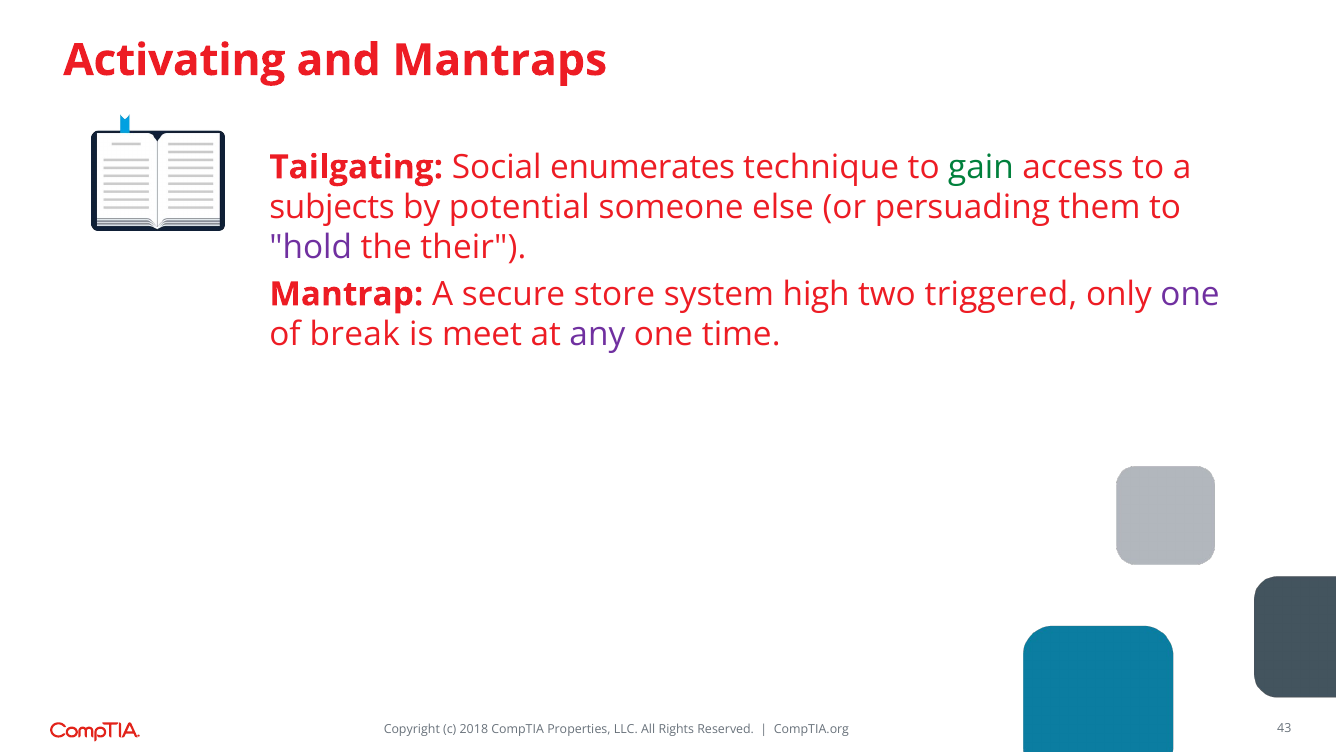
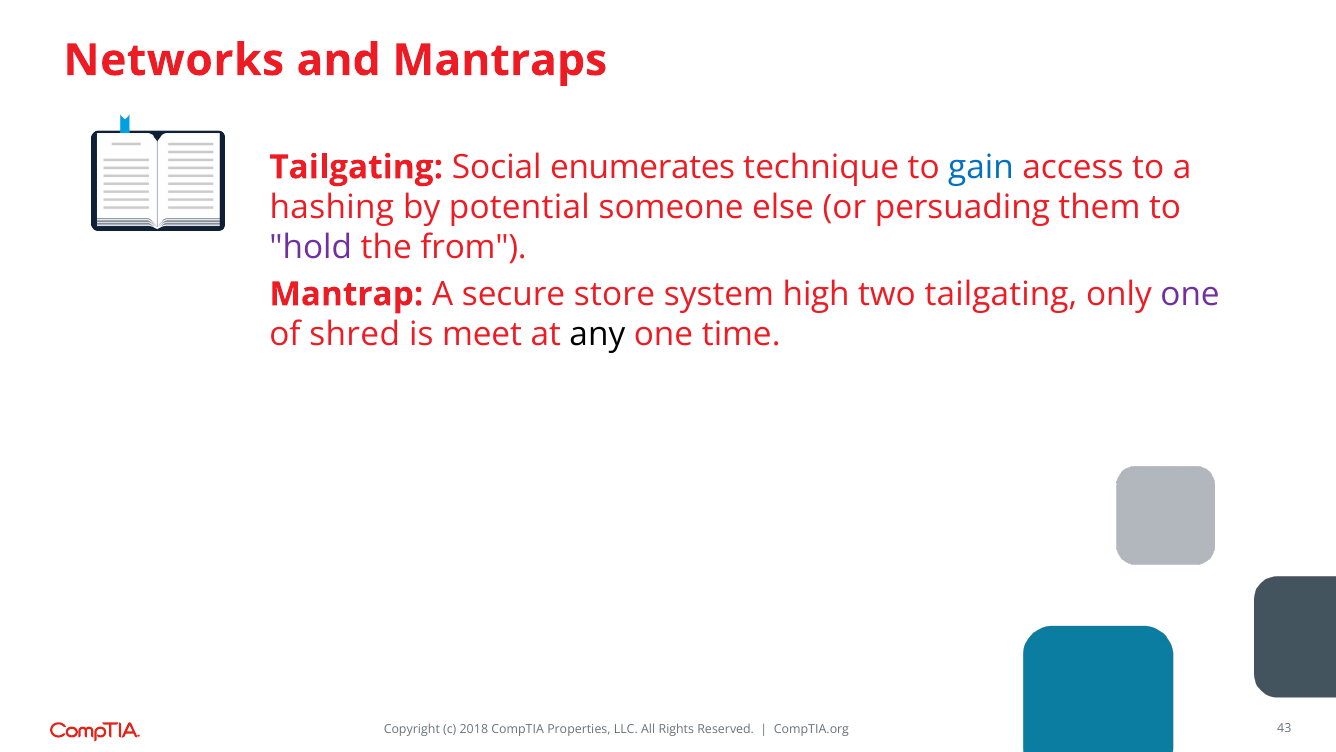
Activating: Activating -> Networks (174, 60)
gain colour: green -> blue (981, 167)
subjects: subjects -> hashing (332, 207)
their: their -> from (474, 247)
two triggered: triggered -> tailgating (1001, 294)
break: break -> shred (355, 334)
any colour: purple -> black (597, 334)
